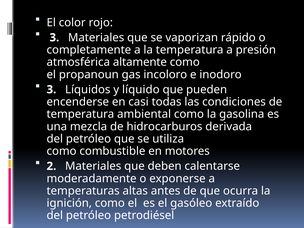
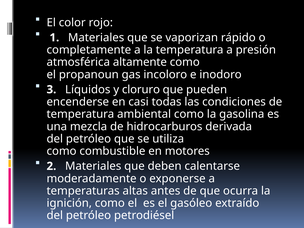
3: 3 -> 1 (54, 38)
líquido: líquido -> cloruro (141, 90)
